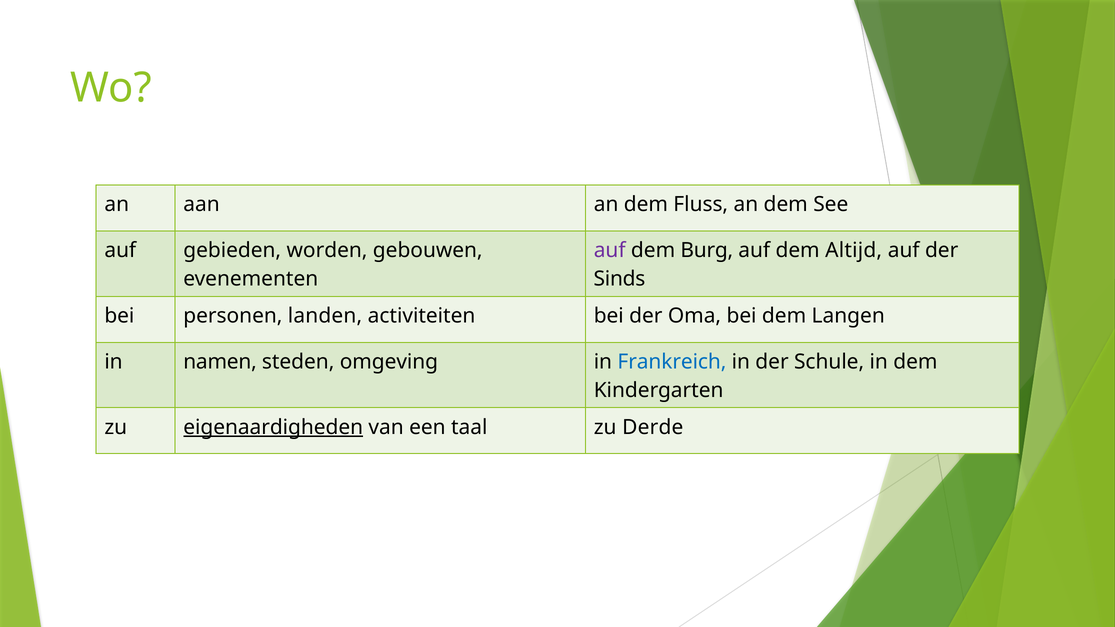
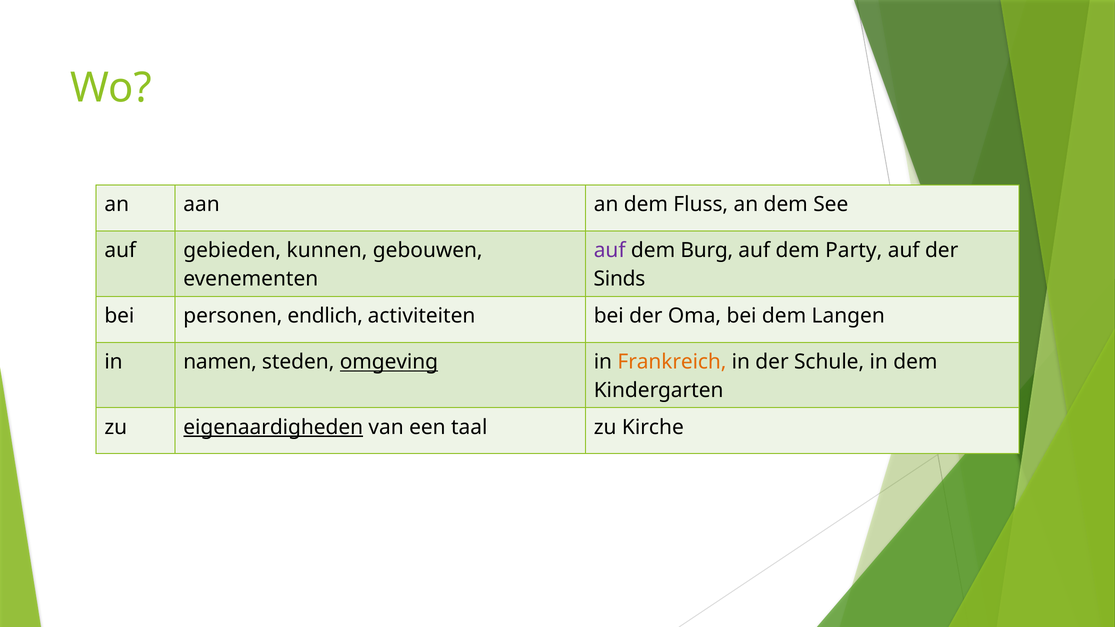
worden: worden -> kunnen (327, 251)
Altijd: Altijd -> Party (854, 251)
landen: landen -> endlich (325, 316)
omgeving underline: none -> present (389, 362)
Frankreich colour: blue -> orange (672, 362)
Derde: Derde -> Kirche (653, 427)
